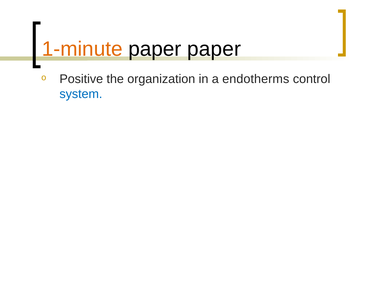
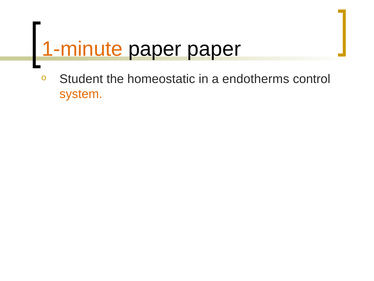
Positive: Positive -> Student (81, 79)
organization: organization -> homeostatic (161, 79)
system colour: blue -> orange (81, 94)
